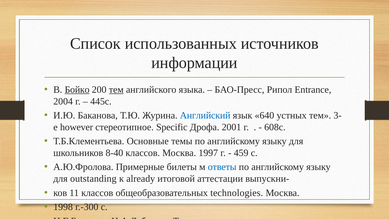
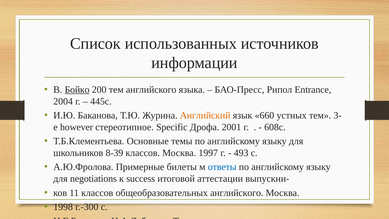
тем underline: present -> none (116, 90)
Английский colour: blue -> orange (205, 115)
640: 640 -> 660 (264, 115)
8-40: 8-40 -> 8-39 (114, 153)
459: 459 -> 493 (241, 153)
outstanding: outstanding -> negotiations (93, 179)
already: already -> success (141, 179)
общеобразовательных technologies: technologies -> английского (237, 193)
